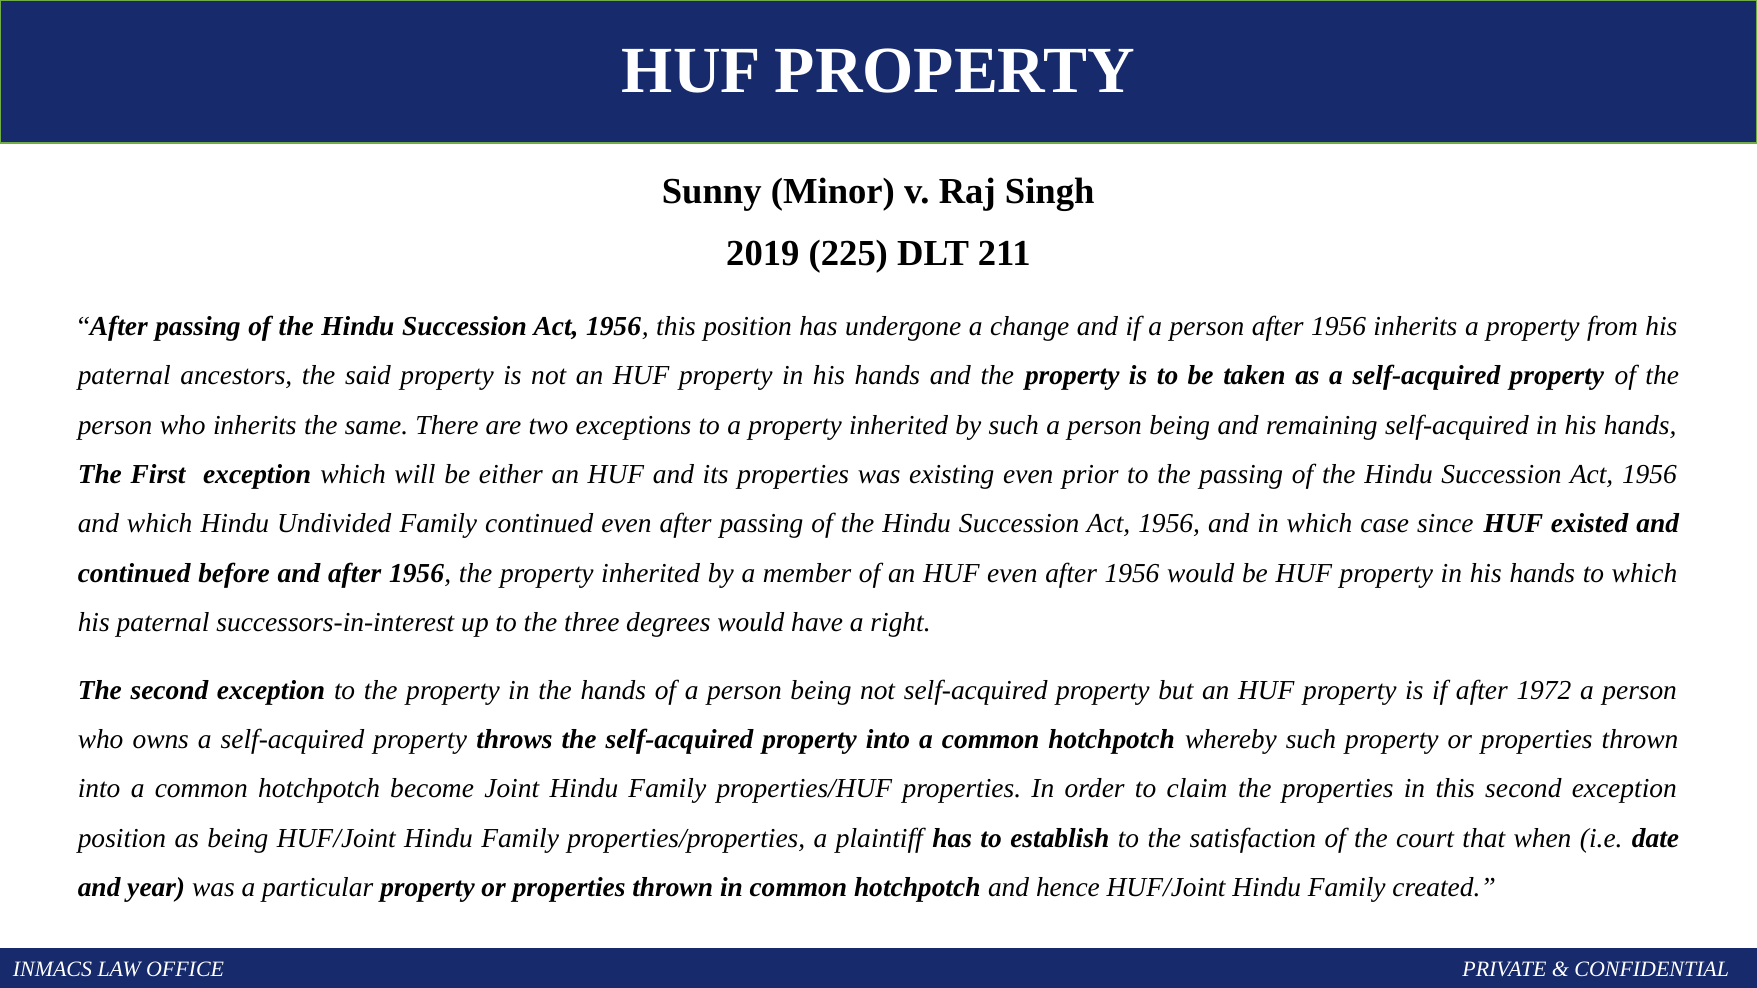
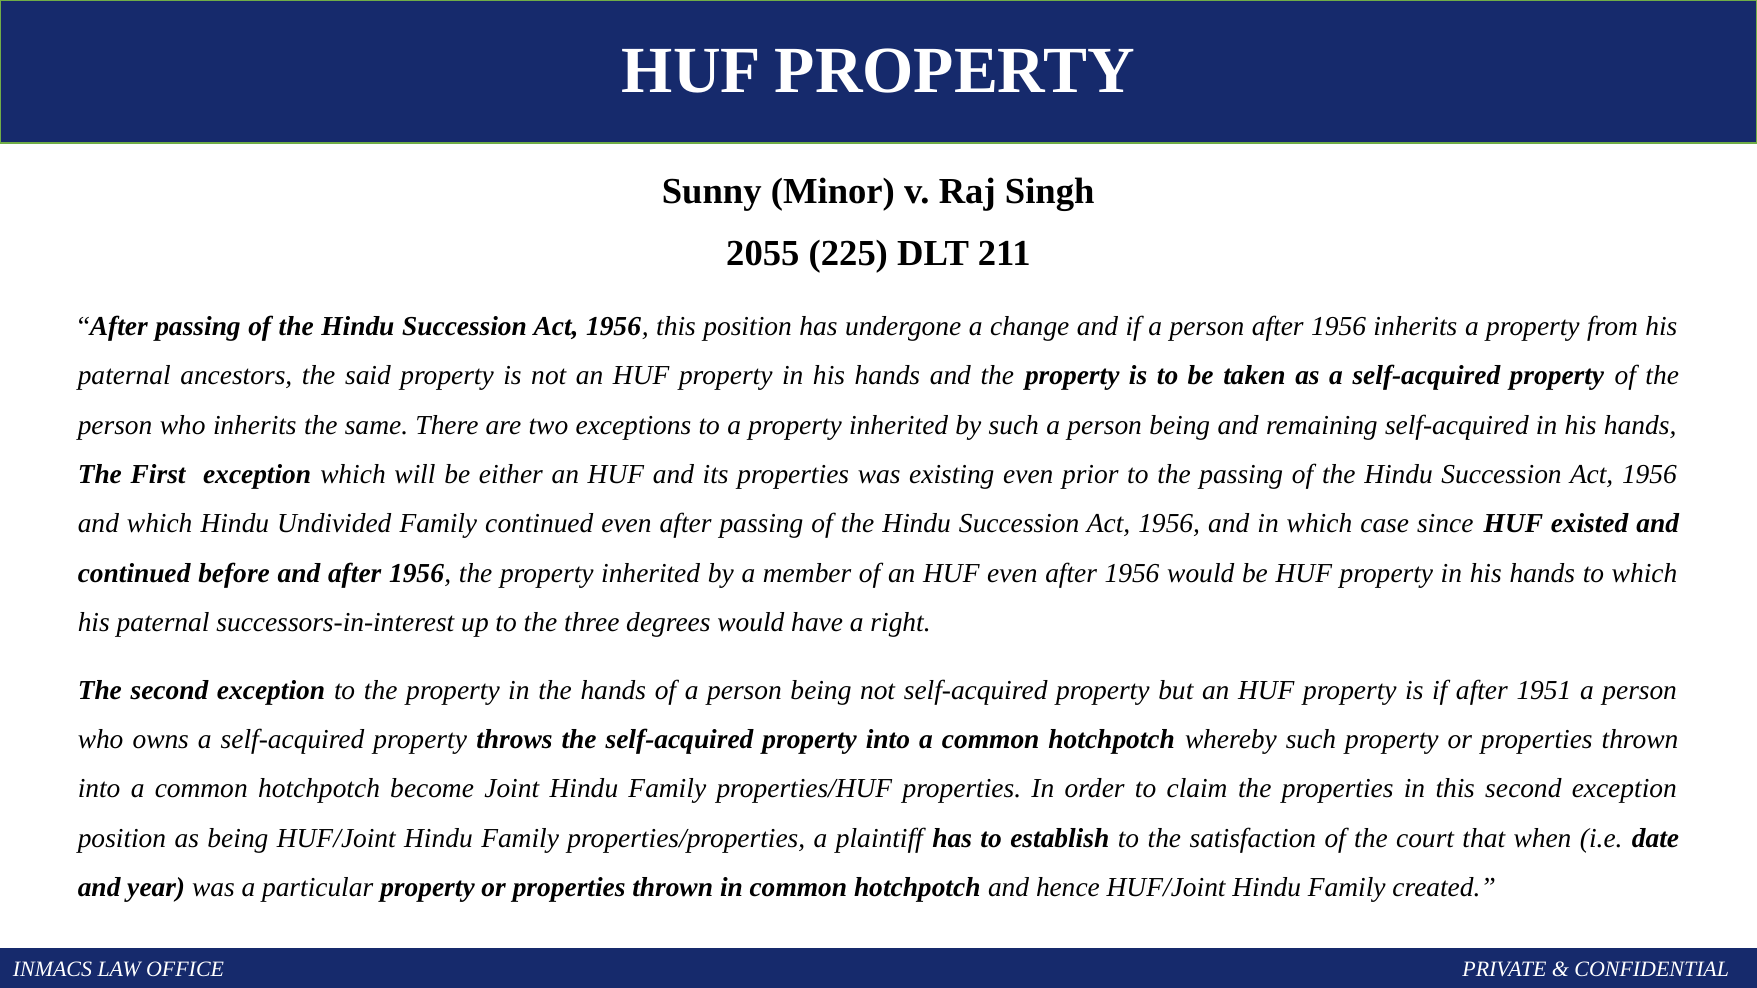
2019: 2019 -> 2055 (763, 254)
1972: 1972 -> 1951 (1544, 690)
